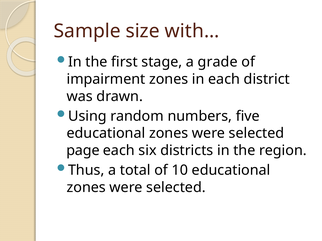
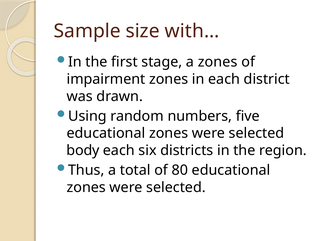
a grade: grade -> zones (218, 62)
page: page -> body (83, 151)
10: 10 -> 80 (180, 171)
